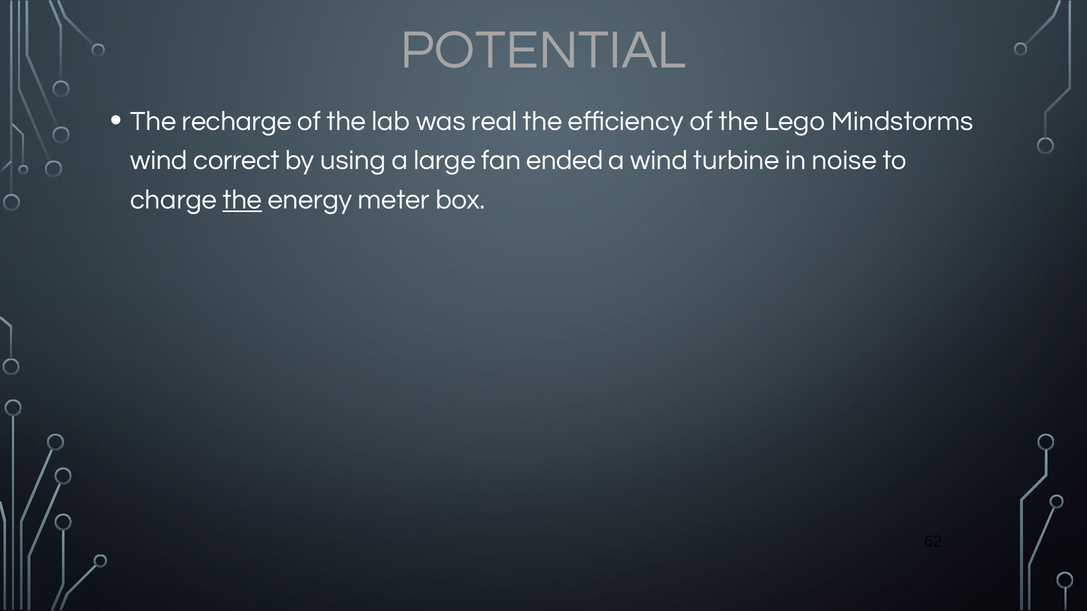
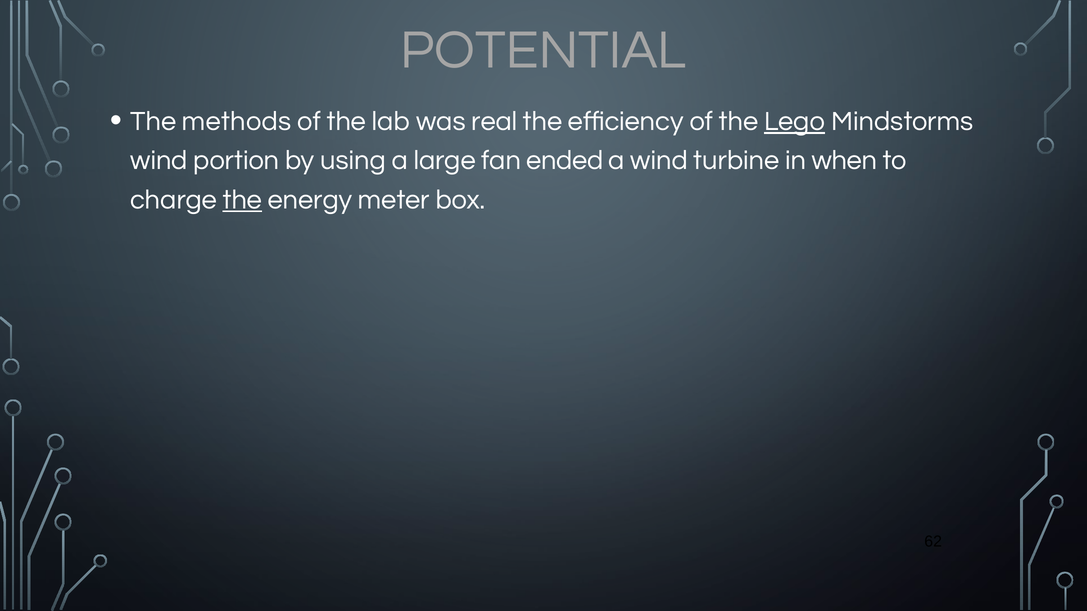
recharge: recharge -> methods (237, 121)
Lego underline: none -> present (794, 121)
correct: correct -> portion (236, 161)
noise: noise -> when (844, 161)
